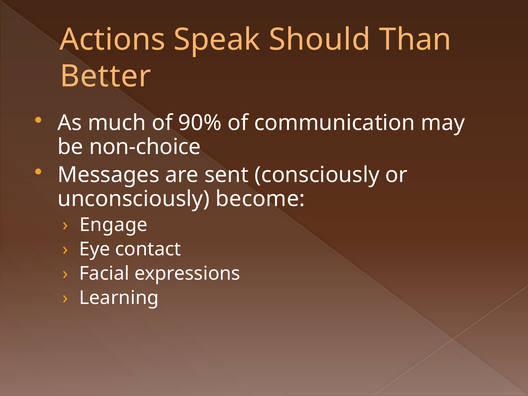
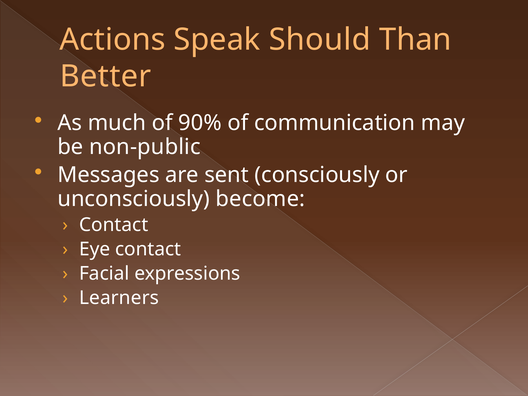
non-choice: non-choice -> non-public (145, 147)
Engage: Engage -> Contact (114, 225)
Learning: Learning -> Learners (119, 298)
